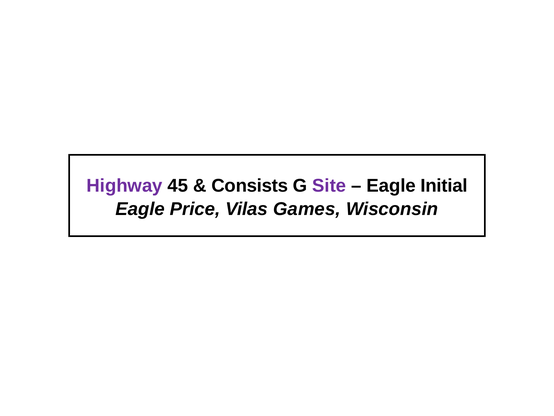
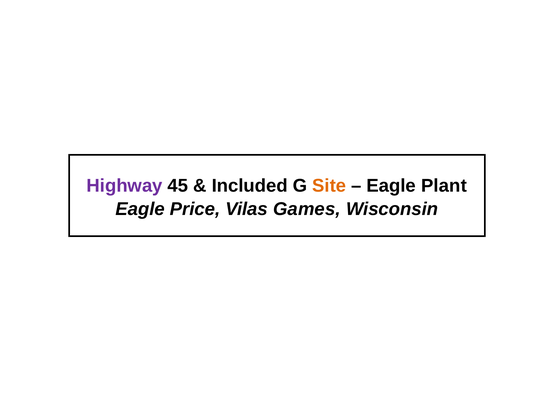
Consists: Consists -> Included (250, 185)
Site colour: purple -> orange (329, 185)
Initial: Initial -> Plant (444, 185)
